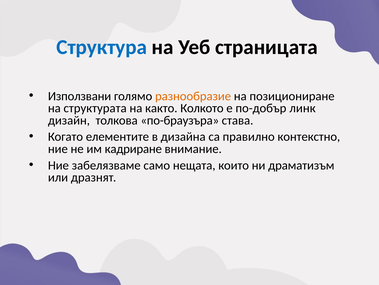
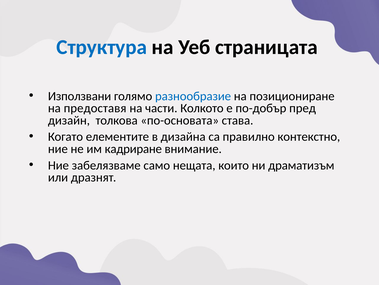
разнообразие colour: orange -> blue (193, 96)
структурата: структурата -> предоставя (95, 108)
както: както -> части (161, 108)
линк: линк -> пред (303, 108)
по-браузъра: по-браузъра -> по-основата (180, 120)
